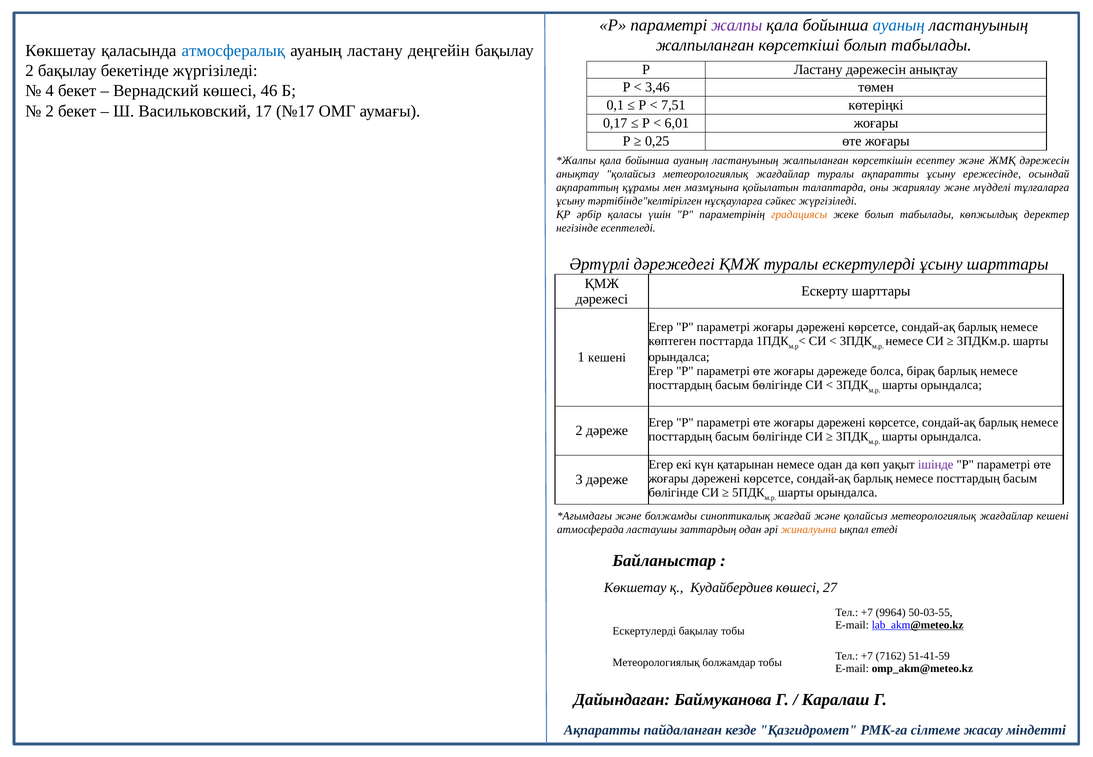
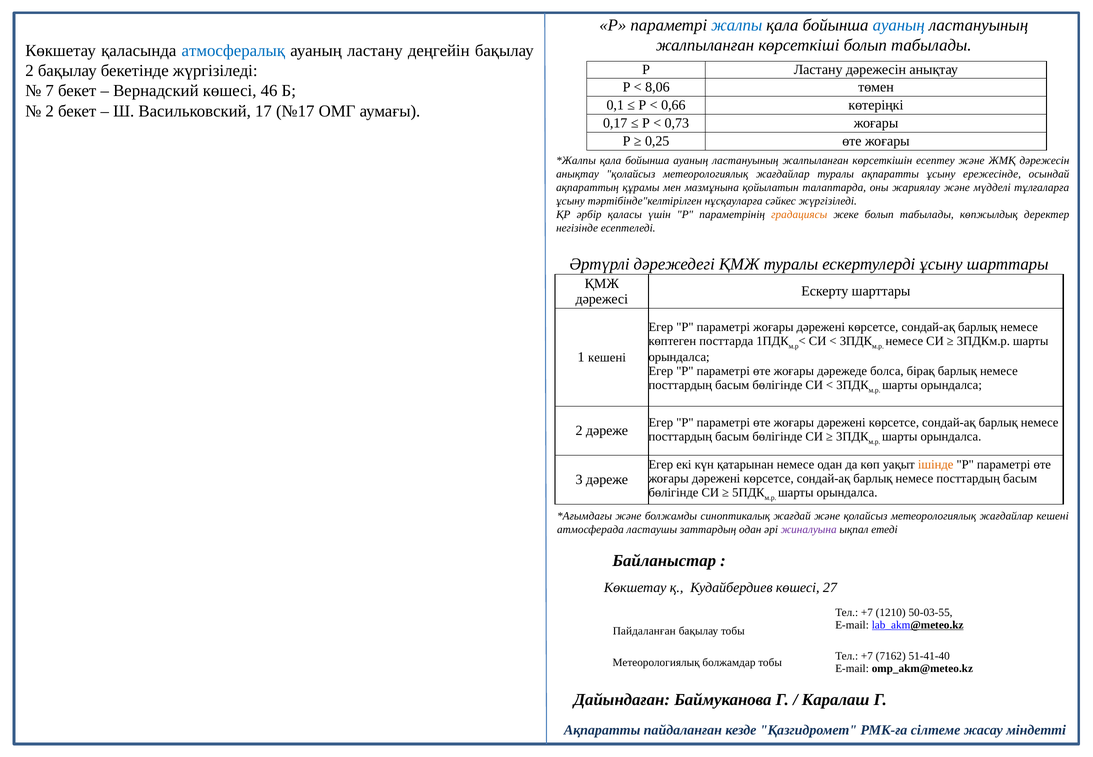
жалпы colour: purple -> blue (737, 25)
3,46: 3,46 -> 8,06 (657, 87)
4: 4 -> 7 (50, 91)
7,51: 7,51 -> 0,66 (673, 105)
6,01: 6,01 -> 0,73 (677, 123)
ішінде colour: purple -> orange (936, 464)
жиналуына colour: orange -> purple (809, 529)
9964: 9964 -> 1210 (891, 612)
Ескертулерді: Ескертулерді -> Пайдаланған (644, 631)
51-41-59: 51-41-59 -> 51-41-40 (929, 656)
